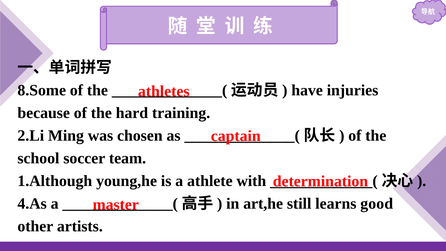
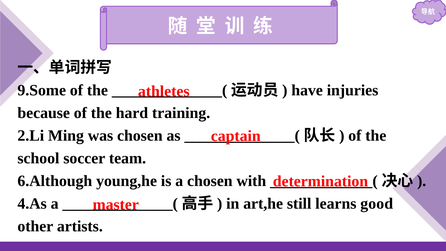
8.Some: 8.Some -> 9.Some (42, 90)
1.Although: 1.Although -> 6.Although (55, 181)
a athlete: athlete -> chosen (210, 181)
